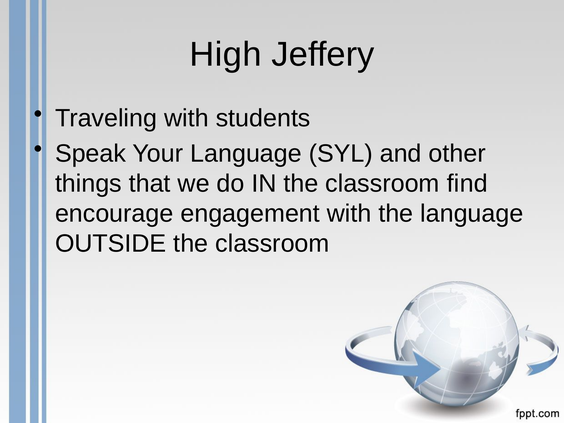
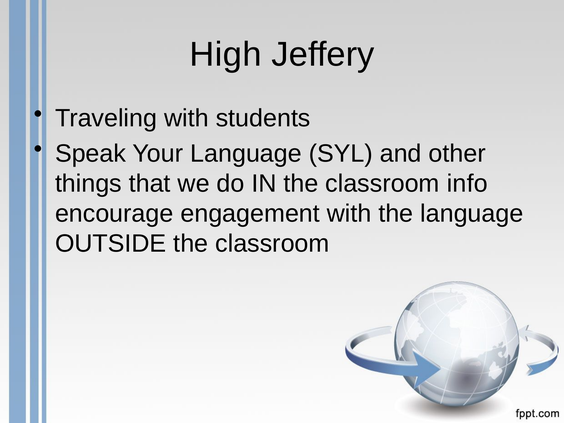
find: find -> info (467, 184)
